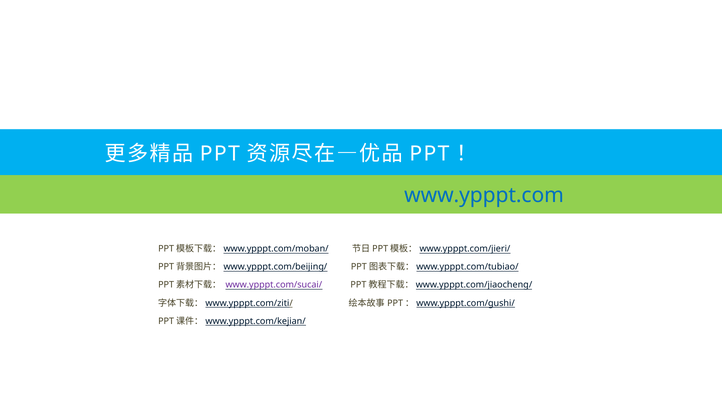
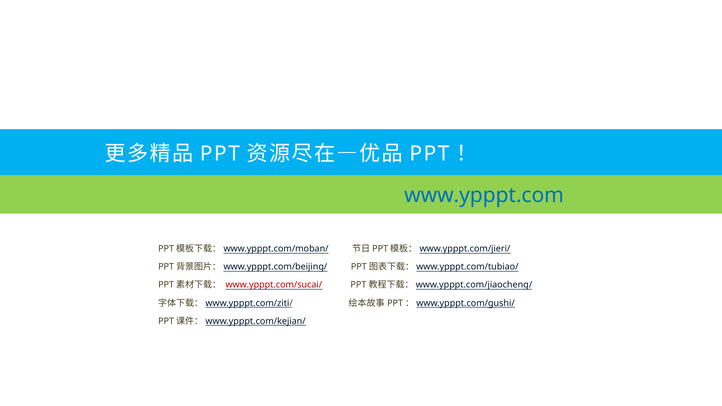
www.ypppt.com/sucai/ colour: purple -> red (274, 285)
